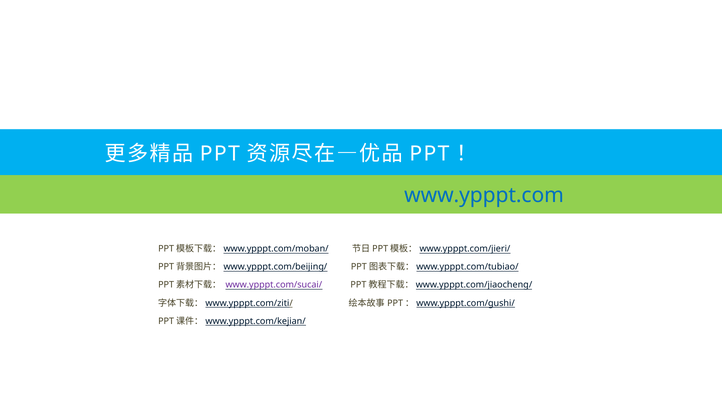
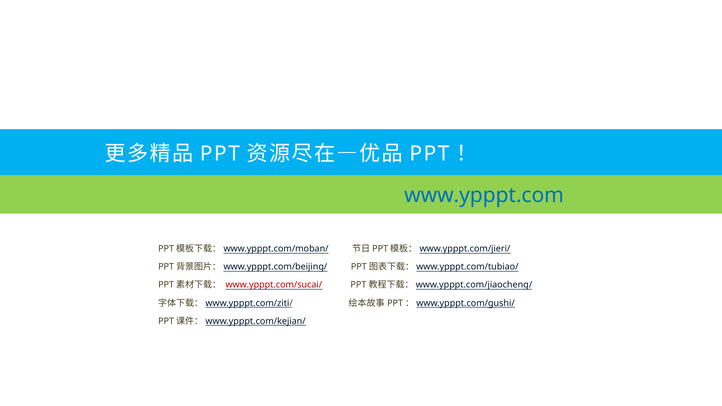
www.ypppt.com/sucai/ colour: purple -> red (274, 285)
